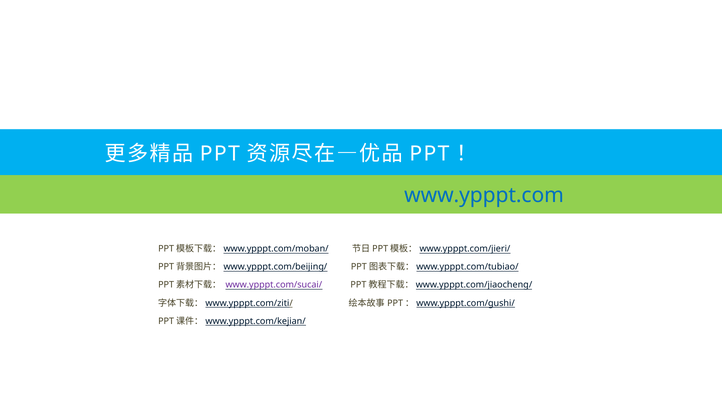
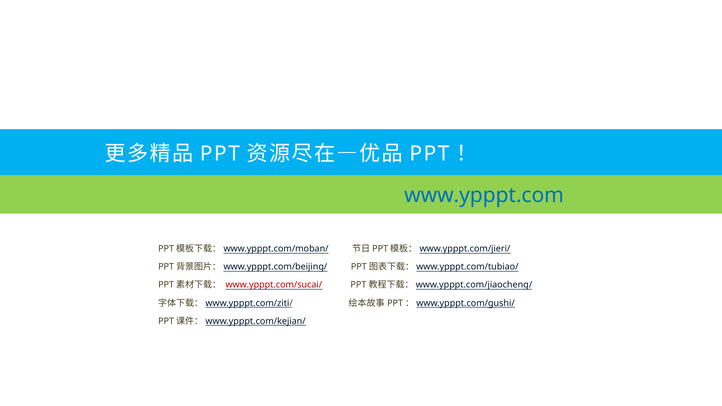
www.ypppt.com/sucai/ colour: purple -> red (274, 285)
